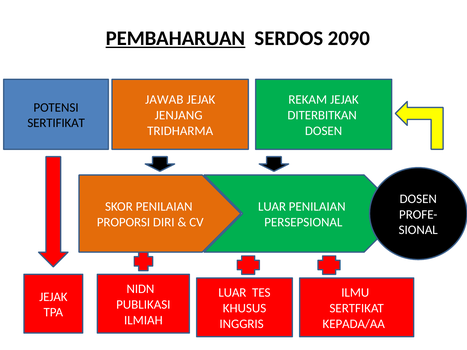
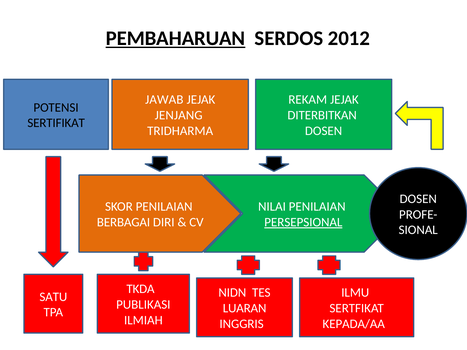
2090: 2090 -> 2012 (349, 38)
LUAR: LUAR -> NILAI (272, 207)
PROPORSI: PROPORSI -> BERBAGAI (124, 222)
PERSEPSIONAL underline: none -> present (303, 222)
NIDN: NIDN -> TKDA (140, 289)
LUAR: LUAR -> NIDN (232, 293)
JEJAK: JEJAK -> SATU (53, 297)
KHUSUS: KHUSUS -> LUARAN (245, 308)
